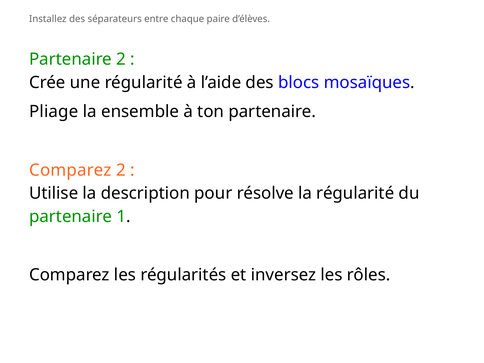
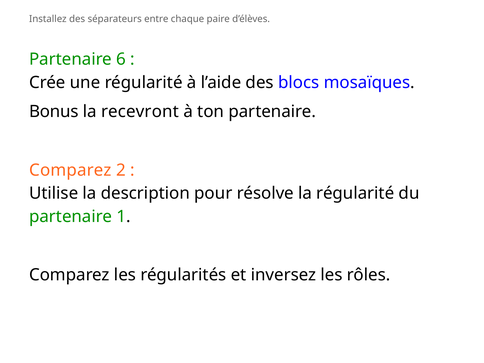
Partenaire 2: 2 -> 6 (121, 59)
Pliage: Pliage -> Bonus (54, 112)
ensemble: ensemble -> recevront (140, 112)
